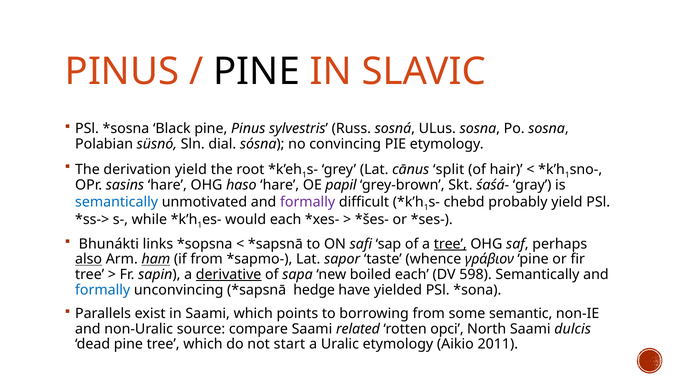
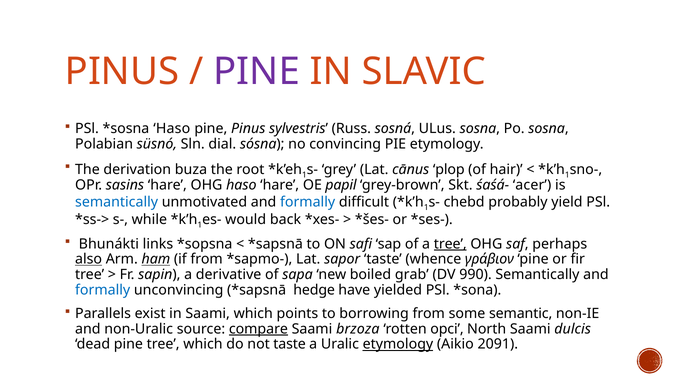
PINE colour: black -> purple (257, 72)
Black: Black -> Haso (172, 129)
derivation yield: yield -> buza (191, 169)
split: split -> plop (449, 169)
gray: gray -> acer (532, 185)
formally colour: purple -> blue (308, 202)
would each: each -> back (286, 220)
derivative underline: present -> none (229, 275)
boiled each: each -> grab (412, 275)
598: 598 -> 990 (476, 275)
compare underline: none -> present (258, 329)
related: related -> brzoza (358, 329)
not start: start -> taste (290, 344)
etymology underline: none -> present (398, 344)
2011: 2011 -> 2091 (498, 344)
